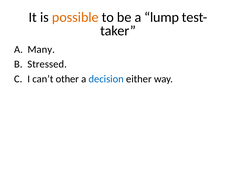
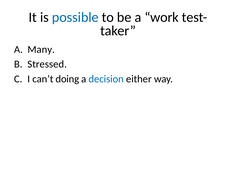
possible colour: orange -> blue (75, 17)
lump: lump -> work (162, 17)
other: other -> doing (67, 79)
